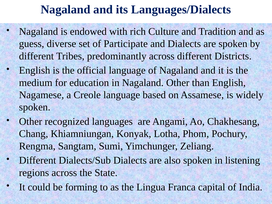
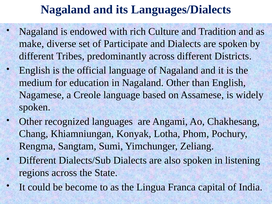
guess: guess -> make (32, 44)
forming: forming -> become (81, 187)
